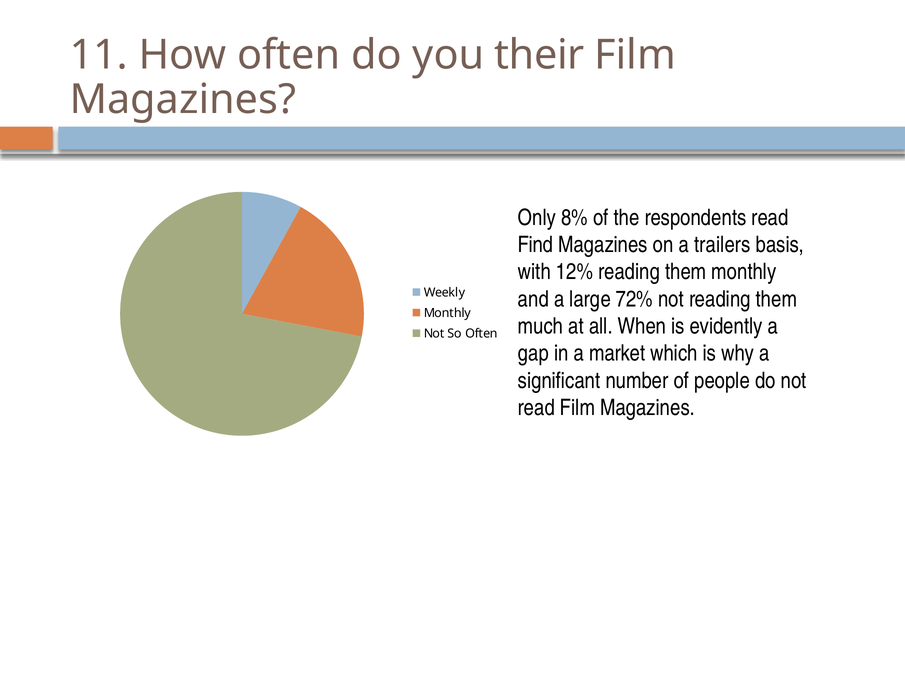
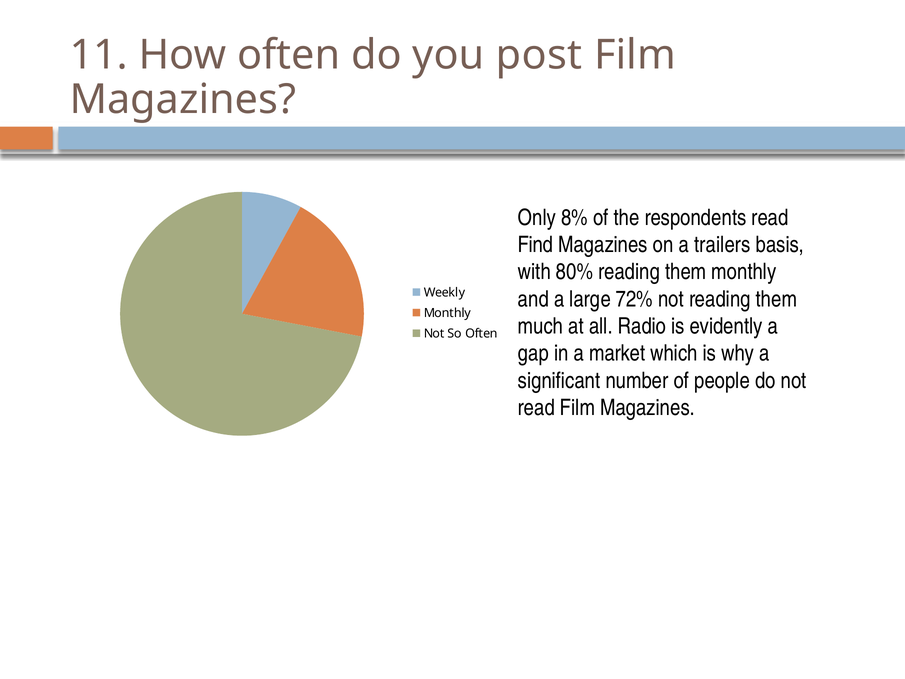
their: their -> post (539, 55)
12%: 12% -> 80% (575, 272)
When: When -> Radio (642, 326)
